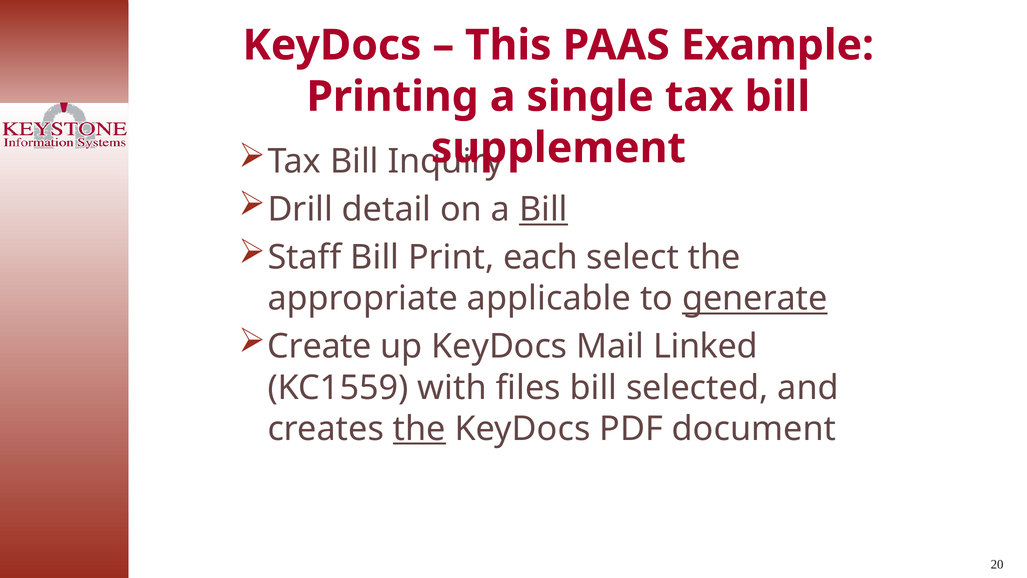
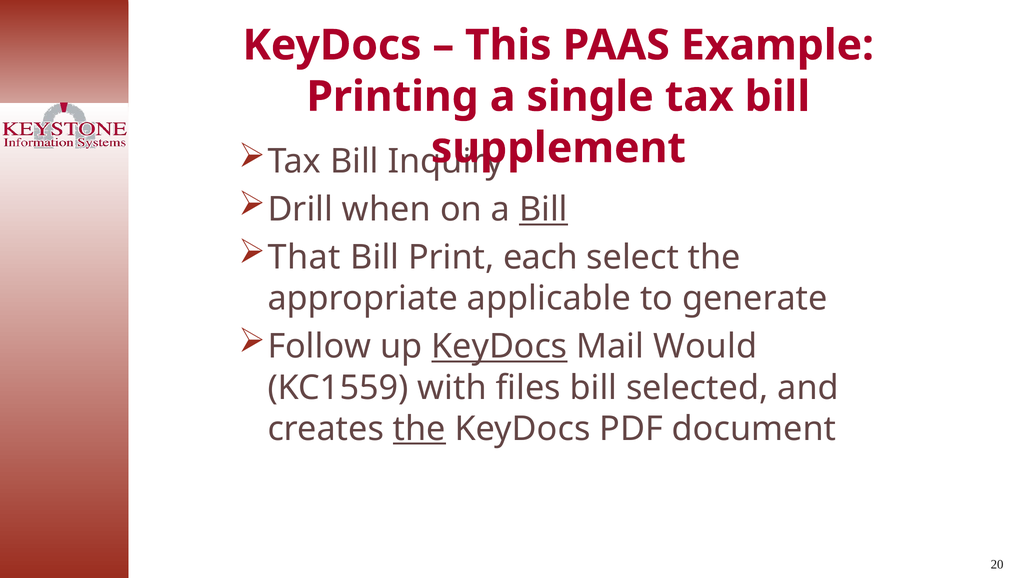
detail: detail -> when (387, 210)
Staff: Staff -> That (304, 257)
generate underline: present -> none (755, 299)
Create: Create -> Follow (319, 347)
KeyDocs underline: none -> present (499, 347)
Linked: Linked -> Would (705, 347)
